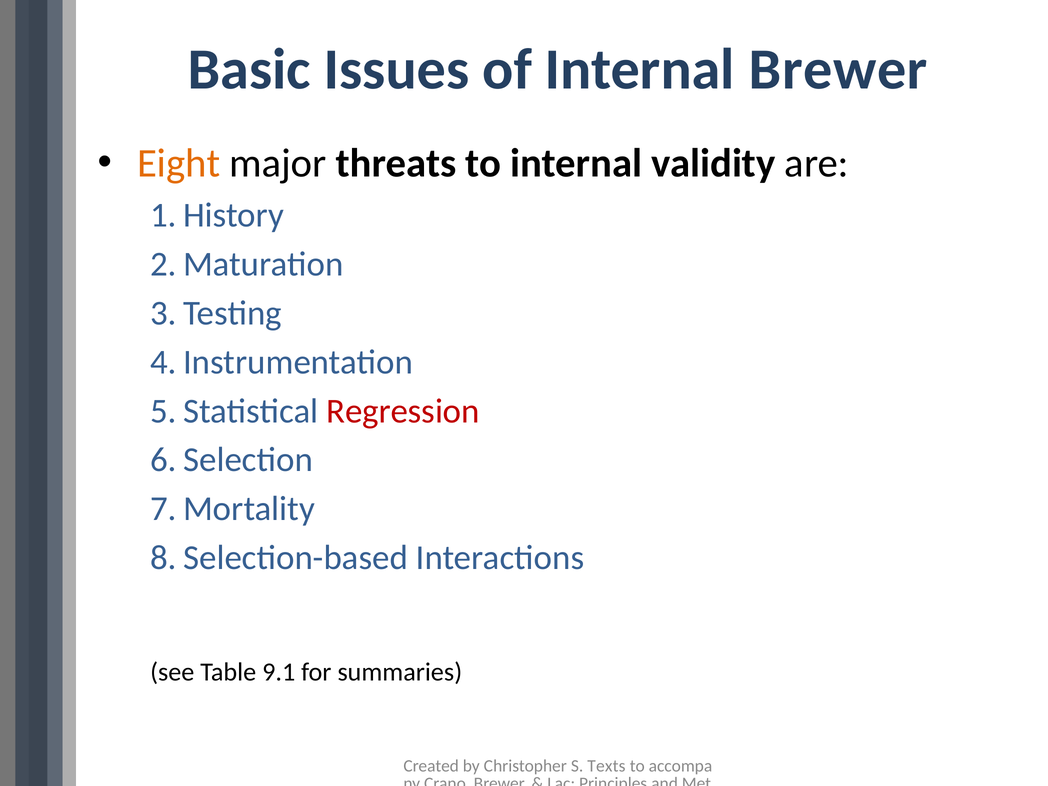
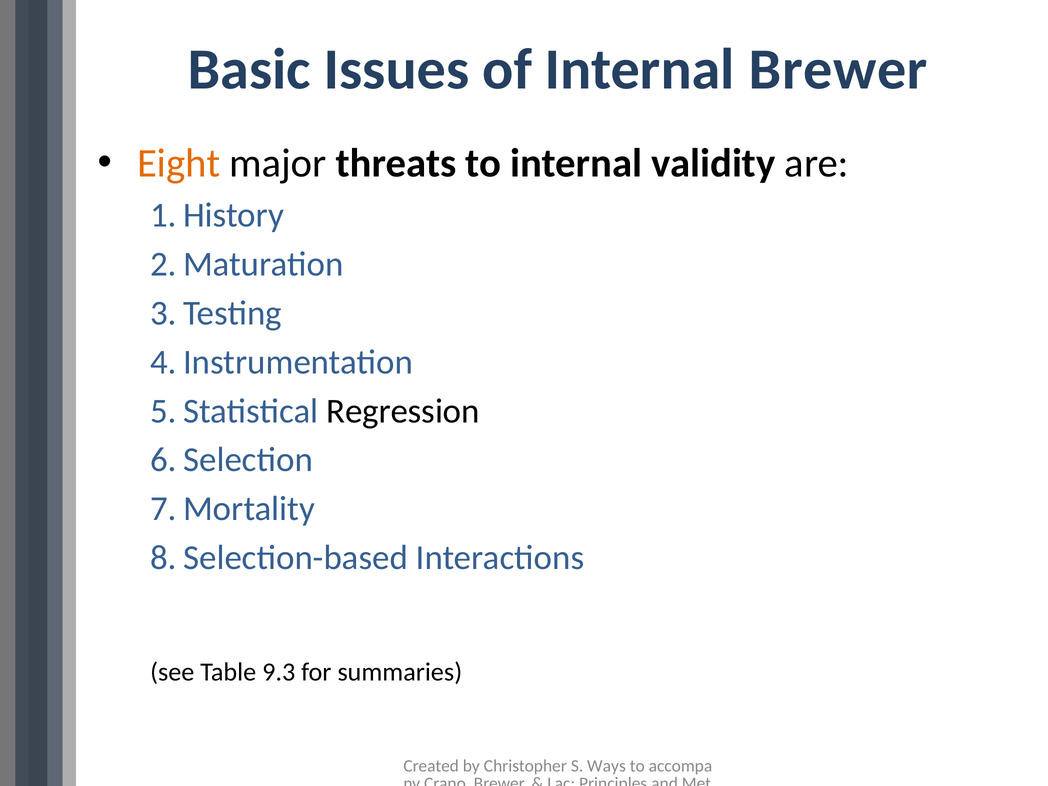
Regression colour: red -> black (403, 411)
9.1: 9.1 -> 9.3 (279, 672)
Texts: Texts -> Ways (606, 766)
